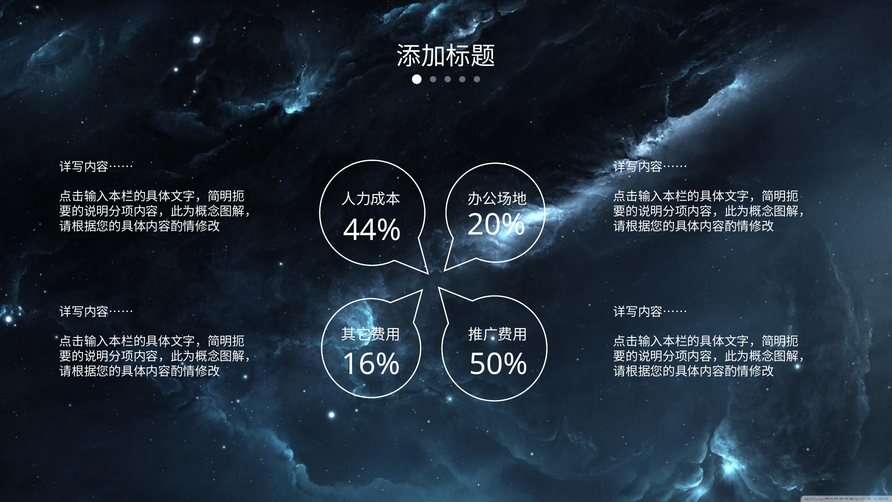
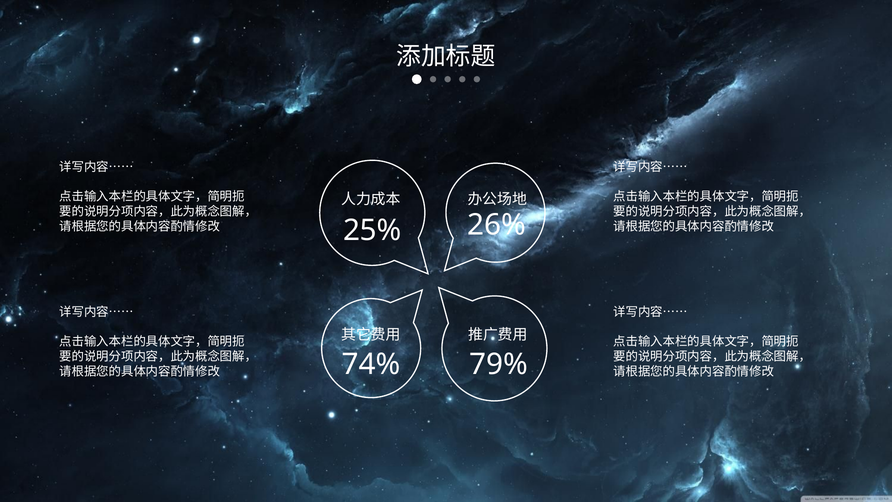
20%: 20% -> 26% (497, 225)
44%: 44% -> 25% (372, 230)
16%: 16% -> 74% (371, 364)
50%: 50% -> 79% (499, 364)
